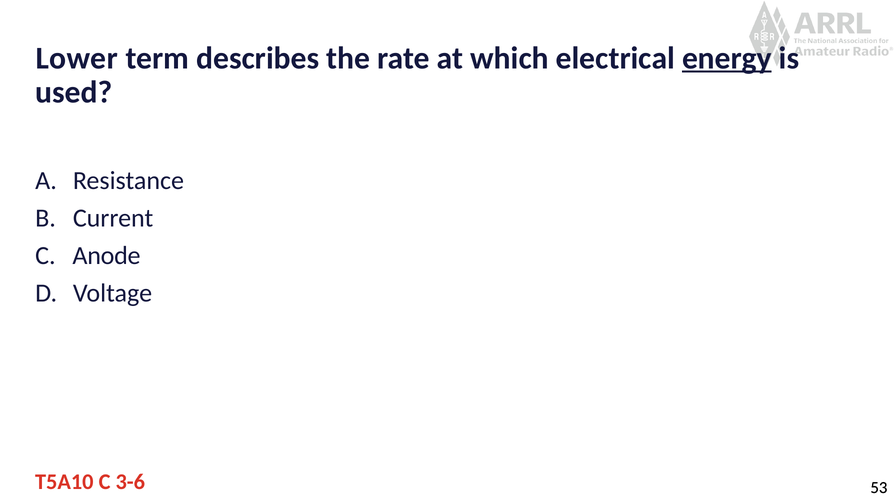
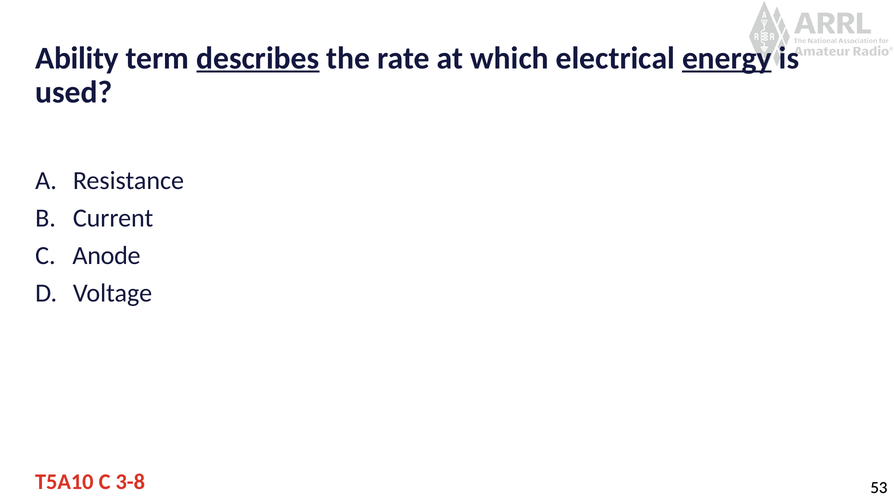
Lower: Lower -> Ability (77, 58)
describes underline: none -> present (258, 58)
3-6: 3-6 -> 3-8 (130, 482)
